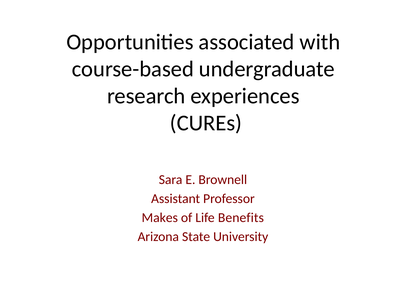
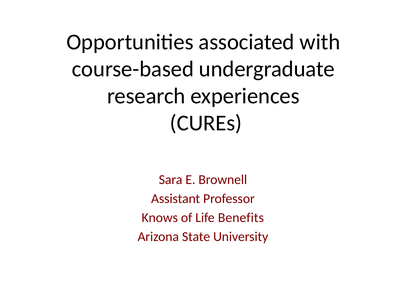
Makes: Makes -> Knows (160, 217)
